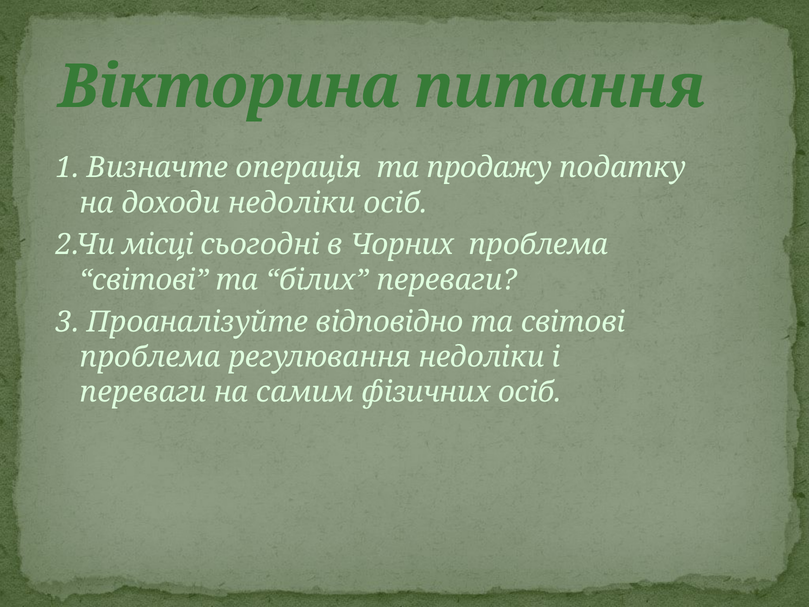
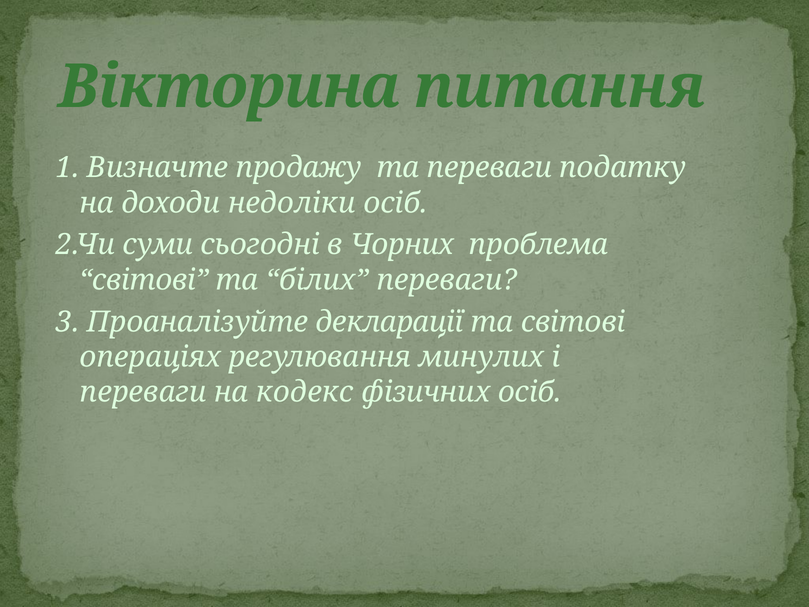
операція: операція -> продажу (299, 168)
та продажу: продажу -> переваги (489, 168)
місці: місці -> суми (158, 245)
відповідно: відповідно -> декларації (390, 322)
проблема: проблема -> операціях (150, 357)
регулювання недоліки: недоліки -> минулих (481, 357)
самим: самим -> кодекс (305, 392)
